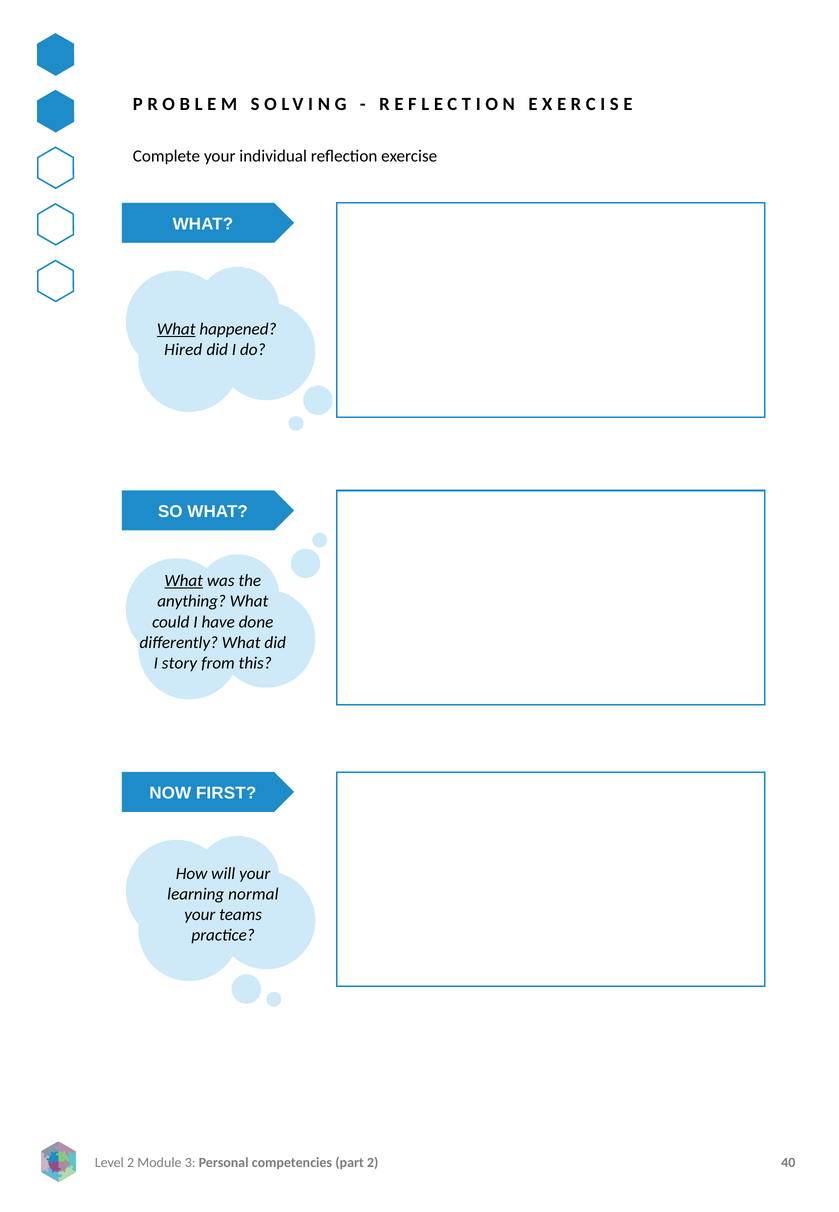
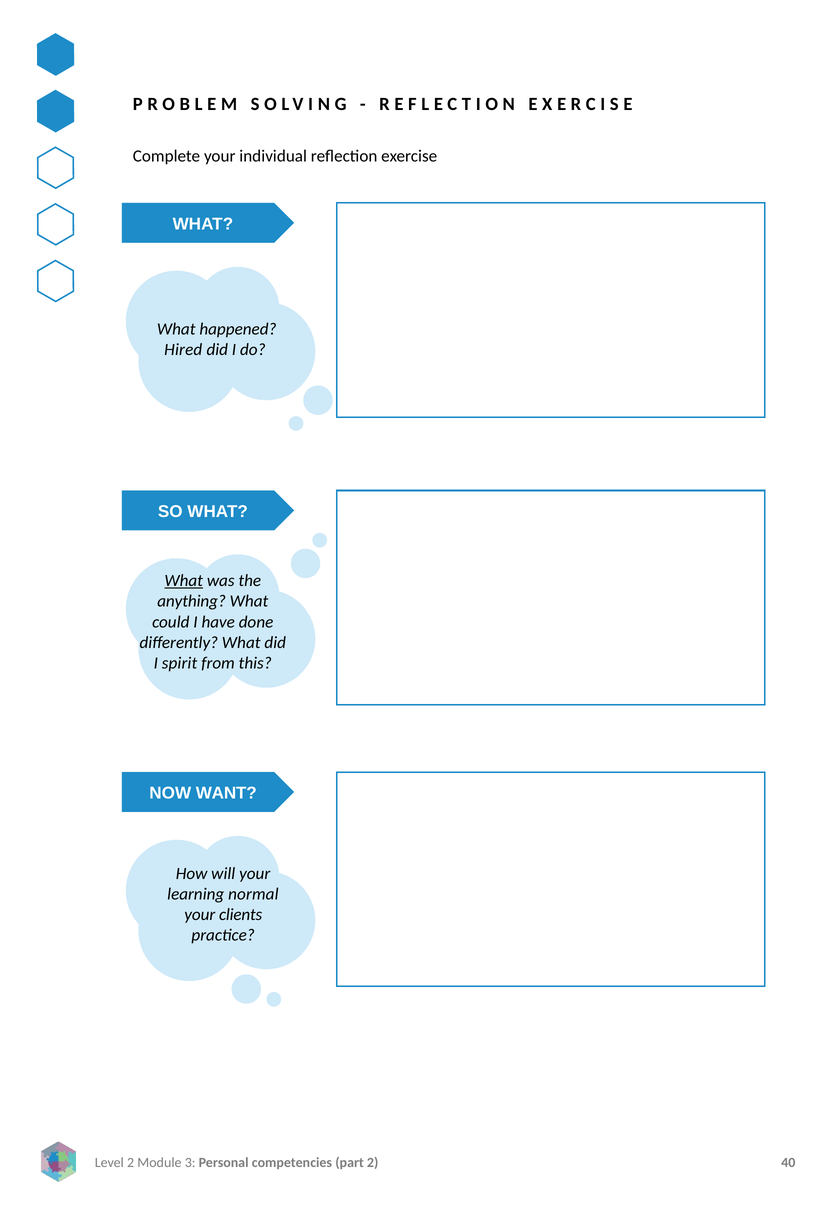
What underline: present -> none (176, 329)
story: story -> spirit (180, 663)
FIRST: FIRST -> WANT (226, 793)
teams: teams -> clients (241, 914)
